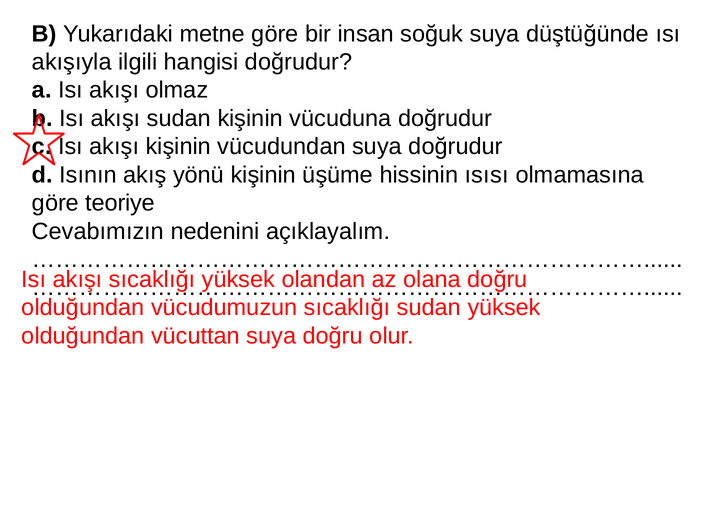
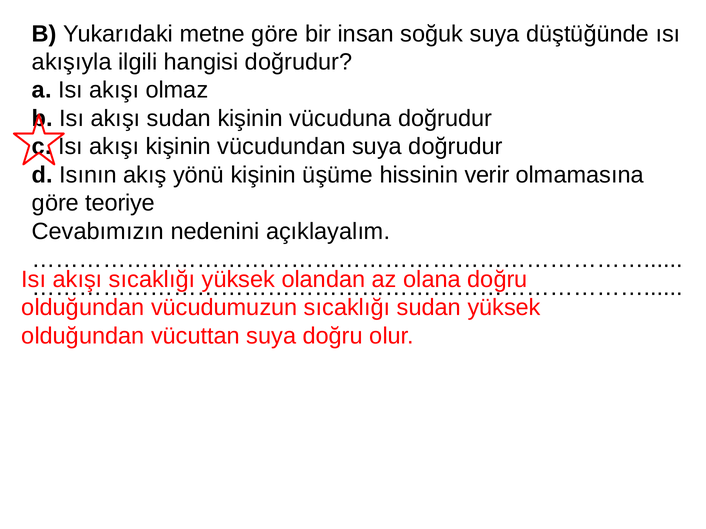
ısısı: ısısı -> verir (487, 175)
